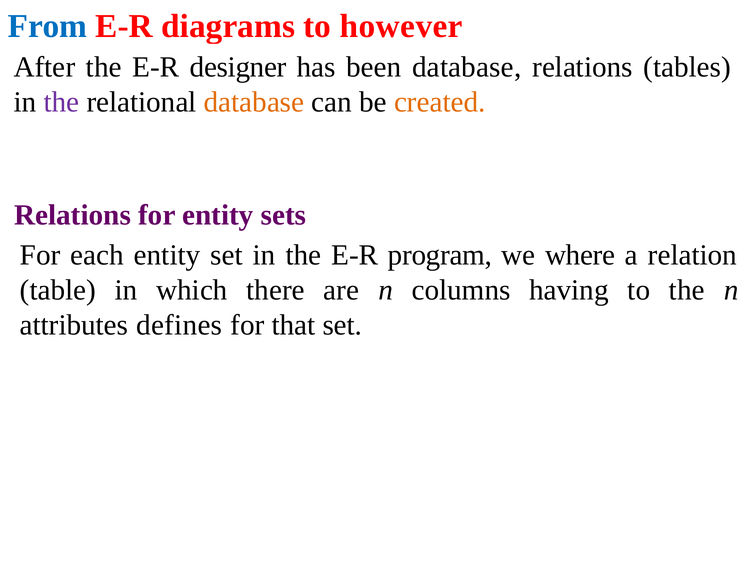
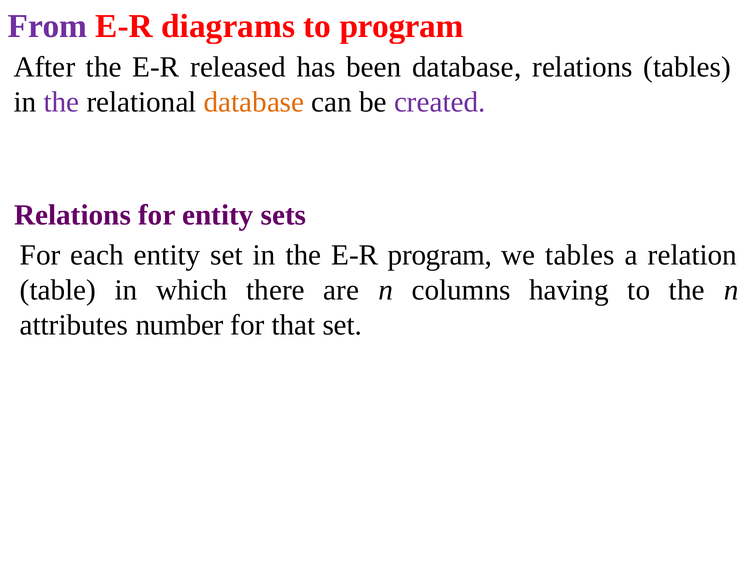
From colour: blue -> purple (48, 26)
to however: however -> program (402, 26)
designer: designer -> released (238, 67)
created colour: orange -> purple (440, 102)
we where: where -> tables (580, 255)
defines: defines -> number (180, 325)
